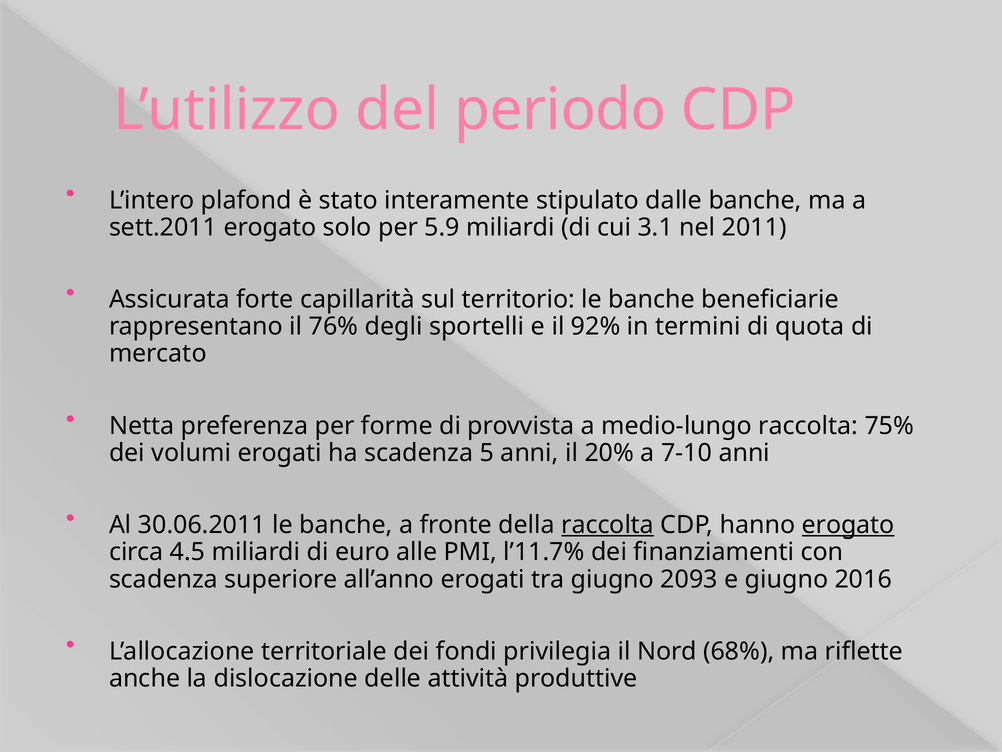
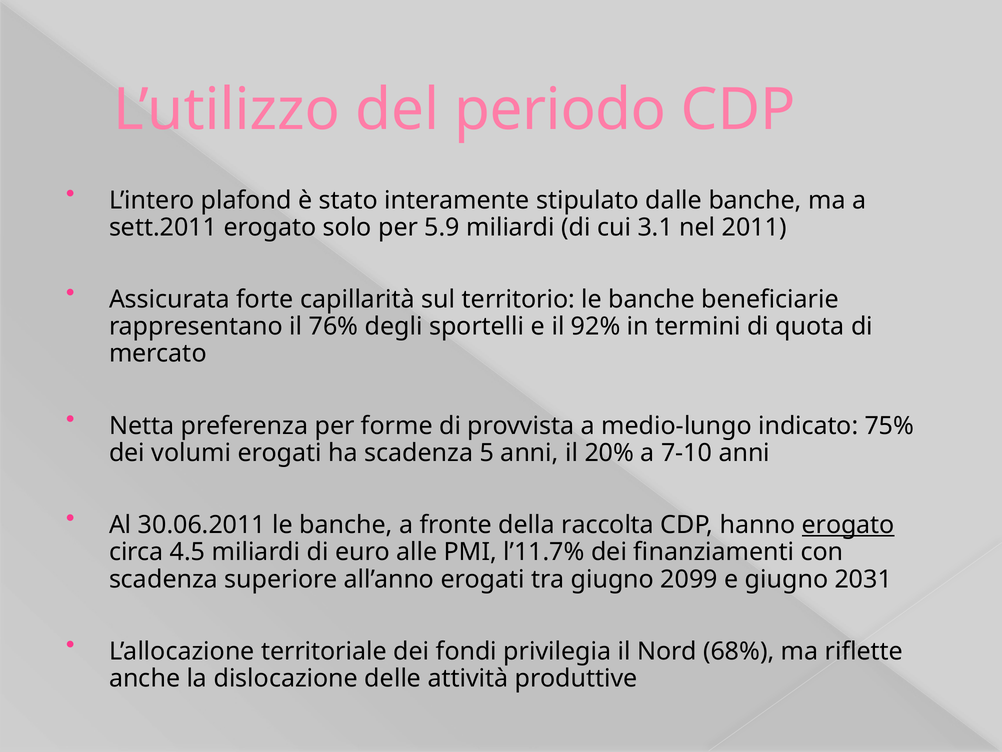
medio-lungo raccolta: raccolta -> indicato (808, 426)
raccolta underline: present -> none (608, 525)
2093: 2093 -> 2099 (689, 579)
2016: 2016 -> 2031 (863, 579)
